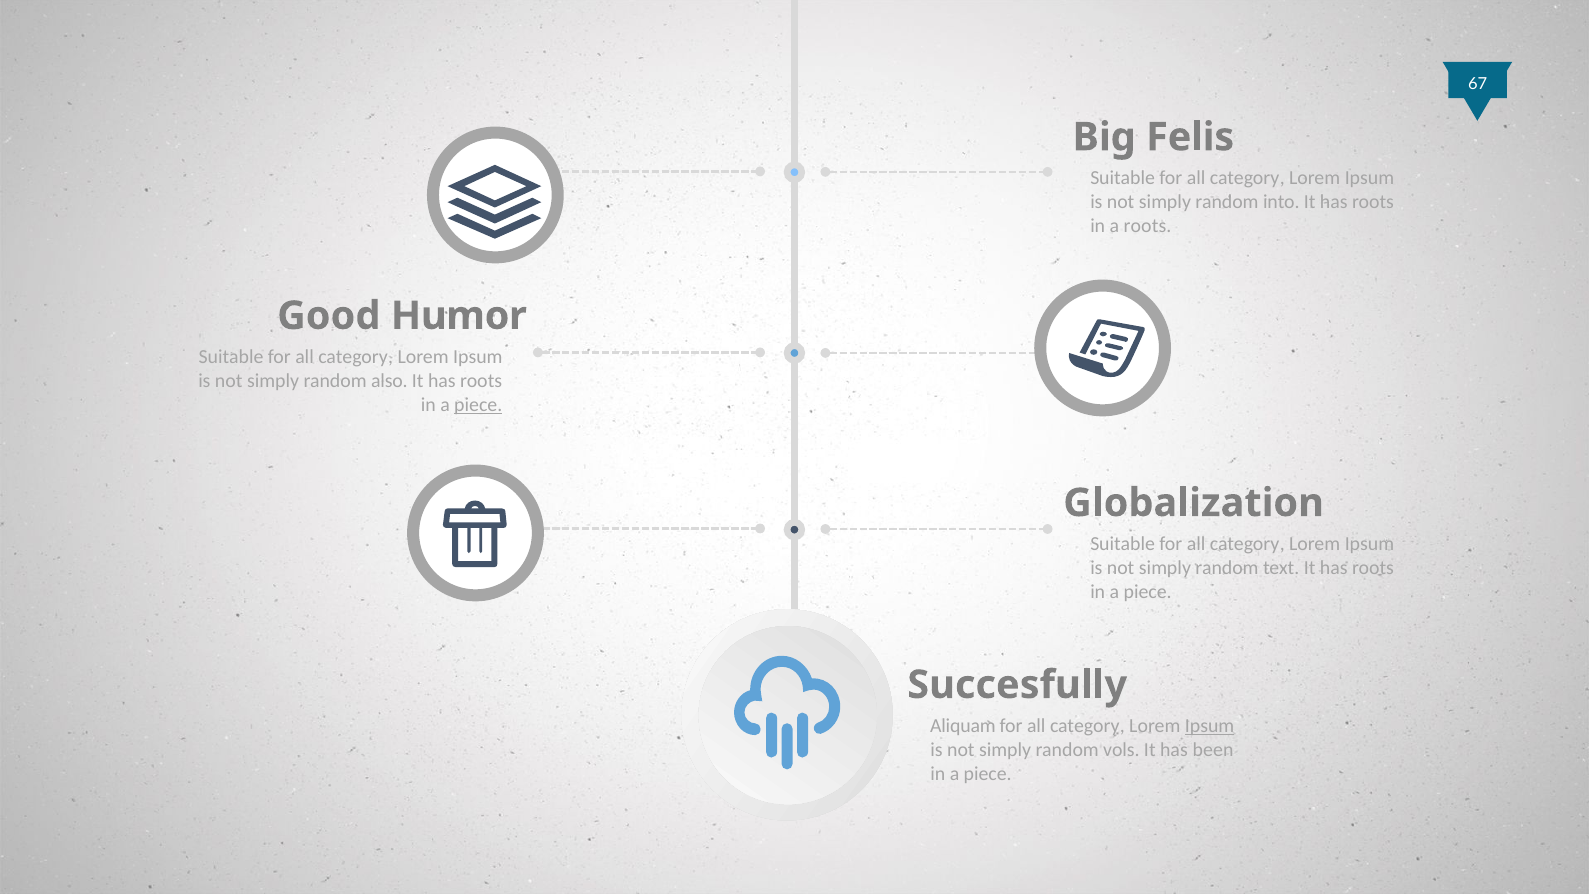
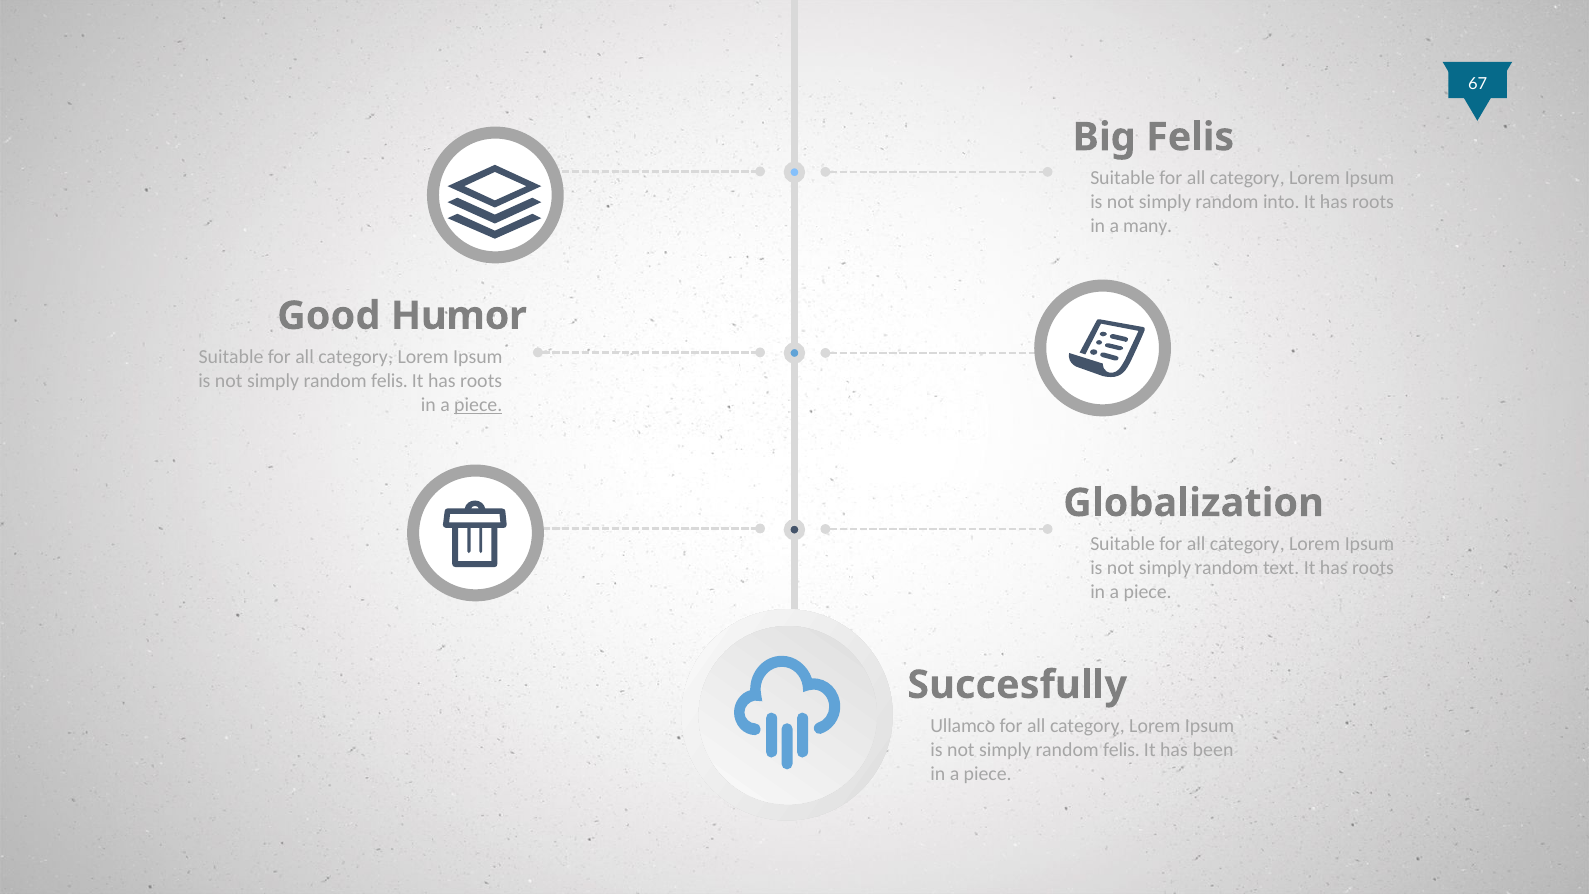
a roots: roots -> many (1148, 226)
also: also -> felis (389, 381)
Aliquam: Aliquam -> Ullamco (963, 726)
Ipsum underline: present -> none (1210, 726)
vols: vols -> felis (1122, 750)
